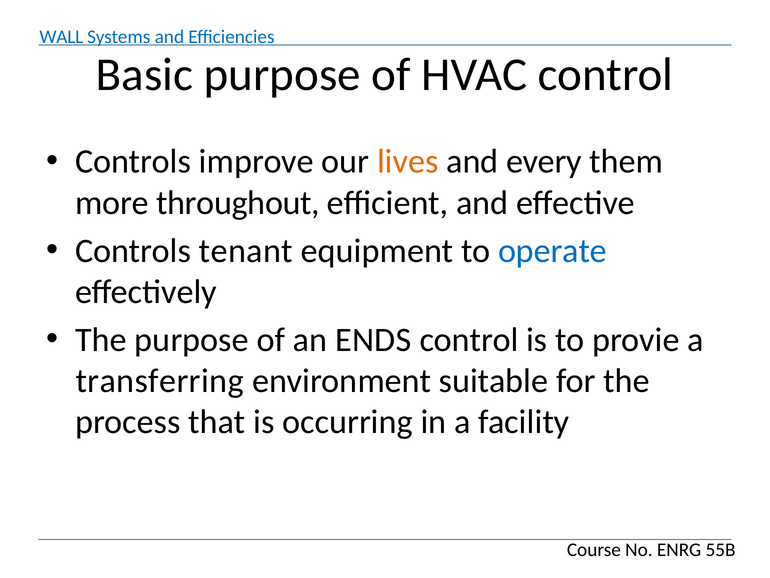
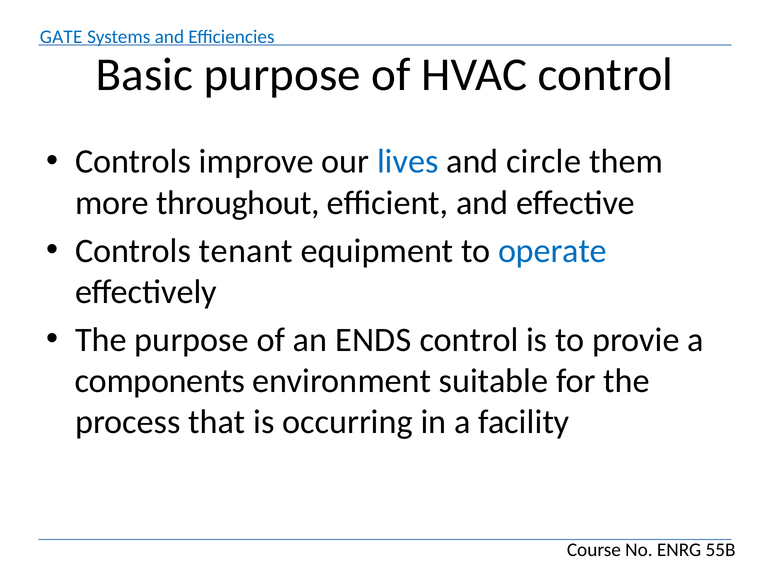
WALL: WALL -> GATE (61, 37)
lives colour: orange -> blue (408, 162)
every: every -> circle (544, 162)
transferring: transferring -> components (160, 381)
